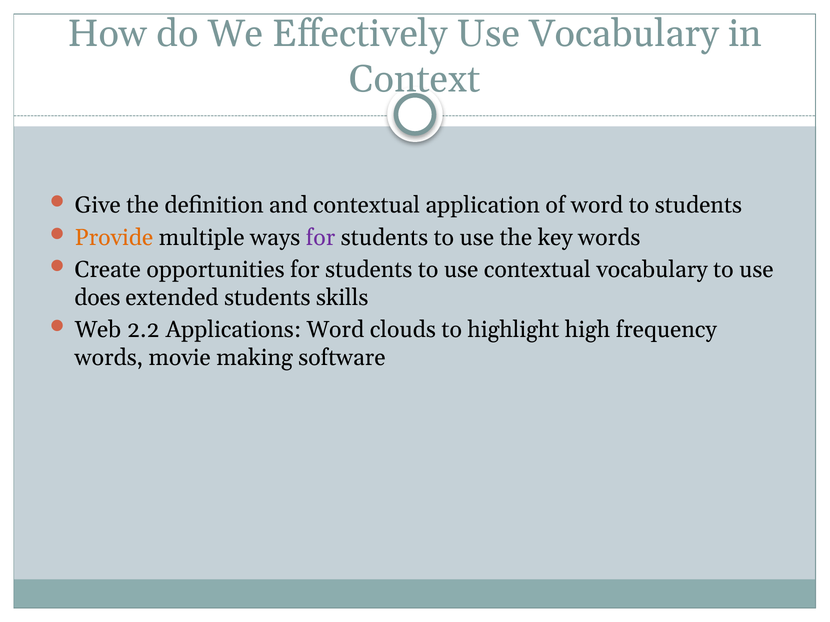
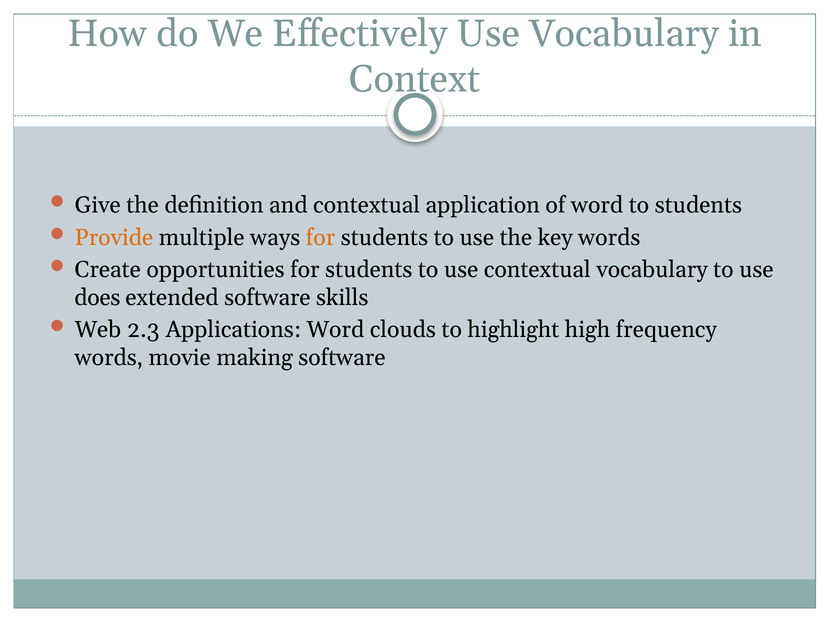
for colour: purple -> orange (321, 238)
extended students: students -> software (267, 298)
2.2: 2.2 -> 2.3 (143, 330)
